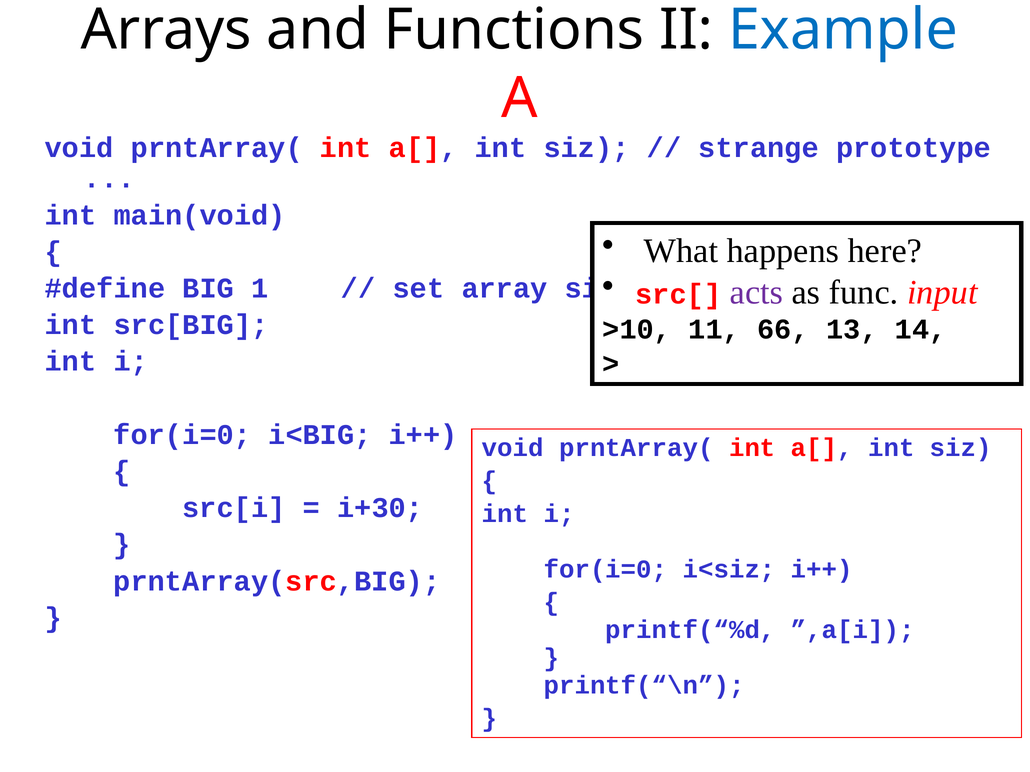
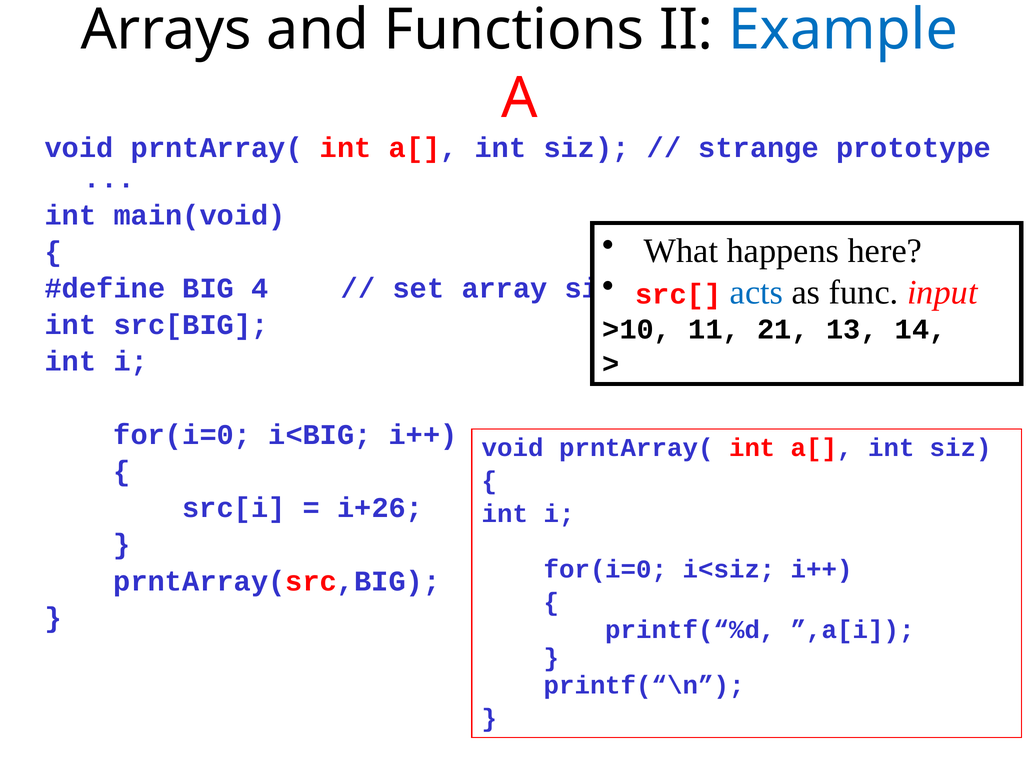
acts colour: purple -> blue (757, 292)
1: 1 -> 4 (260, 289)
66: 66 -> 21 (783, 330)
i+30: i+30 -> i+26 (380, 508)
